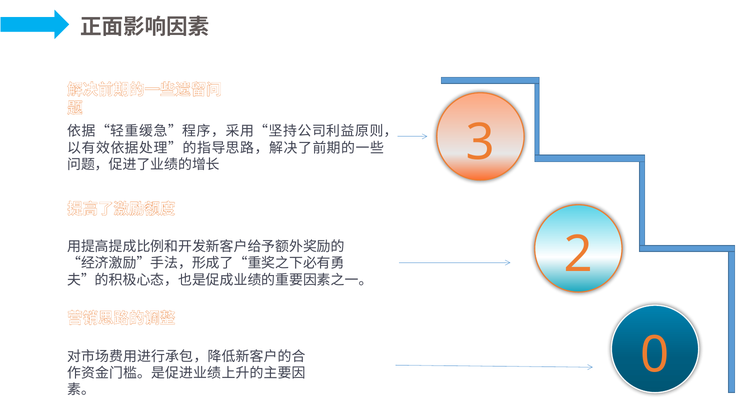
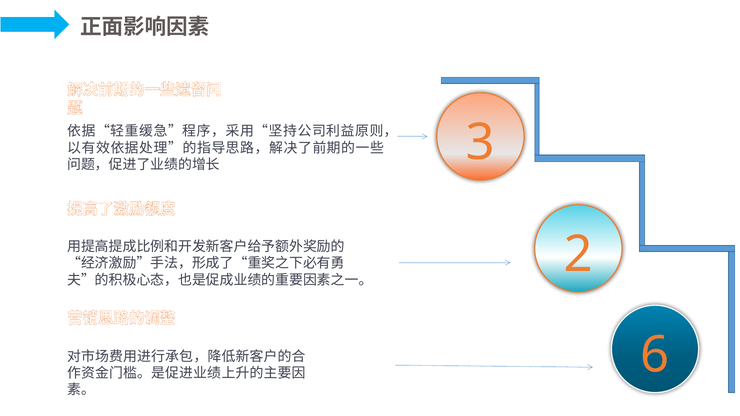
0: 0 -> 6 (655, 355)
